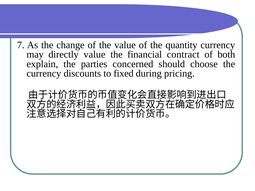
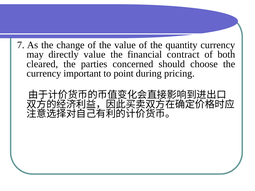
explain: explain -> cleared (42, 64)
discounts: discounts -> important (82, 74)
fixed: fixed -> point (124, 74)
